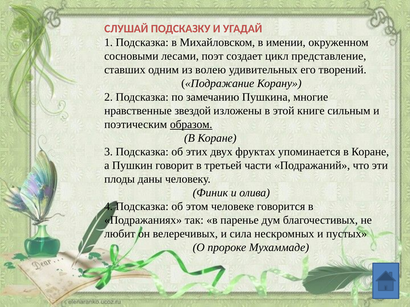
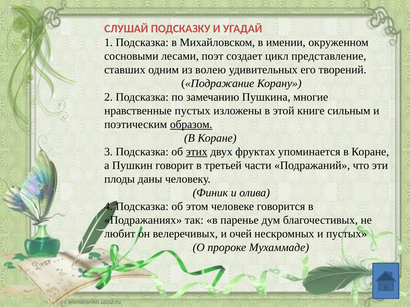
нравственные звездой: звездой -> пустых (193, 111)
этих underline: none -> present (197, 152)
сила: сила -> очей (241, 234)
